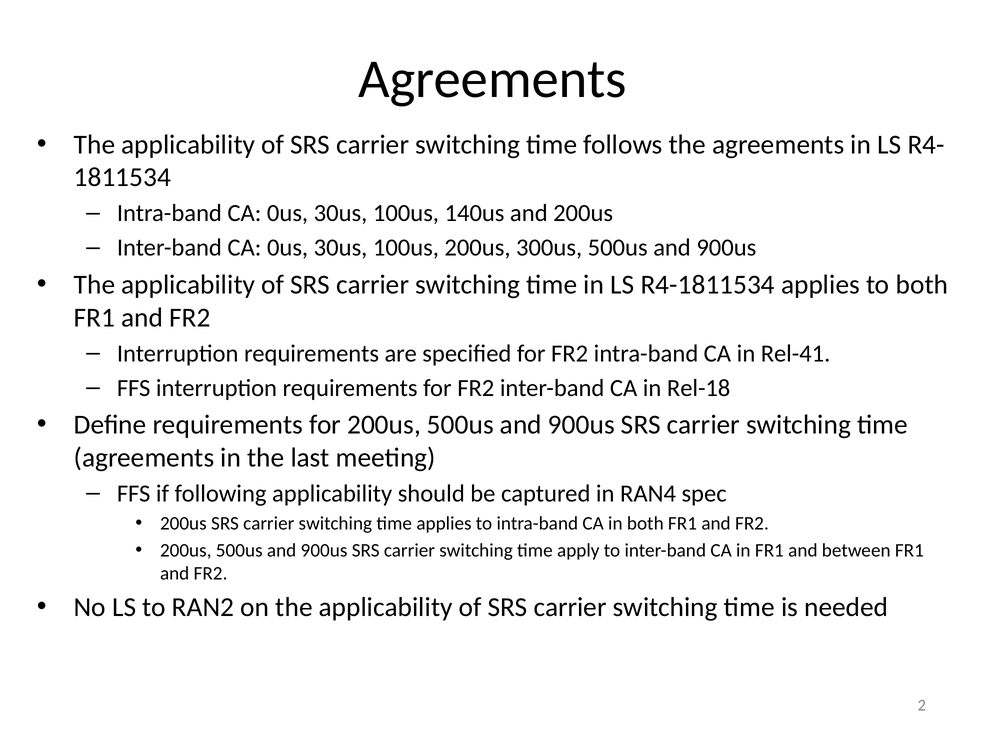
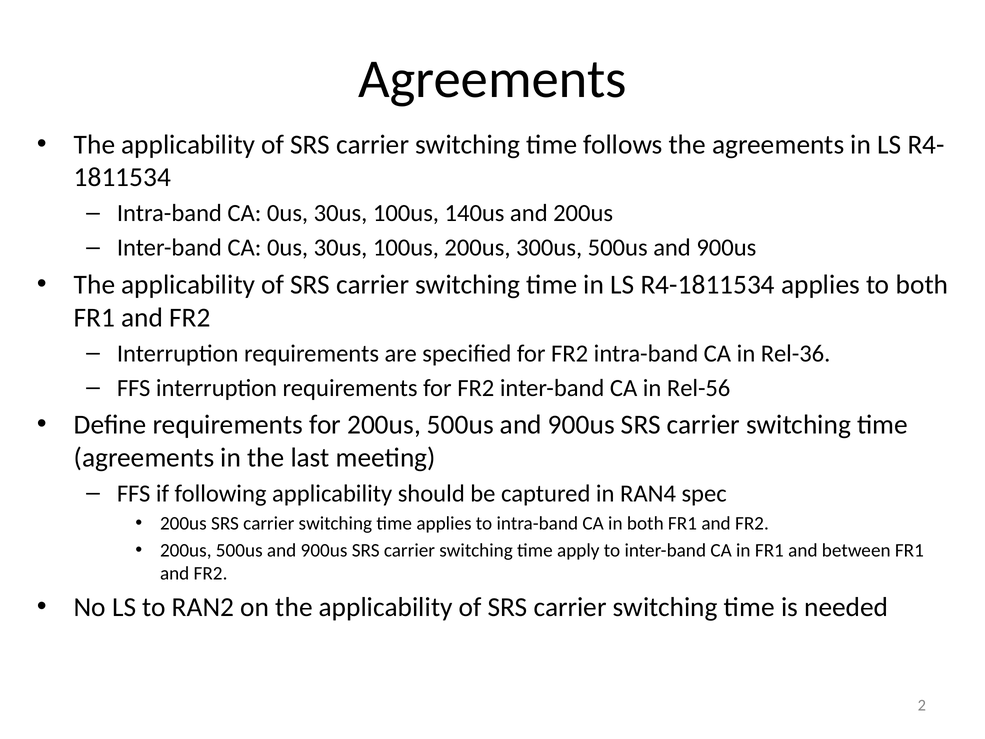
Rel-41: Rel-41 -> Rel-36 (796, 353)
Rel-18: Rel-18 -> Rel-56 (699, 388)
